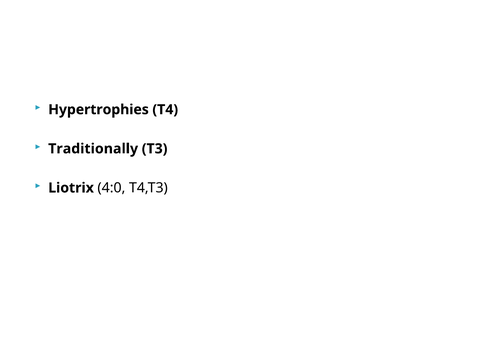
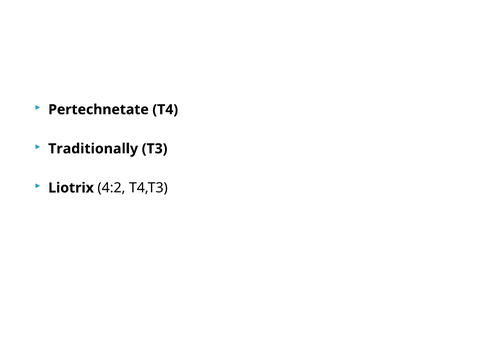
Hypertrophies: Hypertrophies -> Pertechnetate (99, 110)
4:0: 4:0 -> 4:2 (111, 188)
